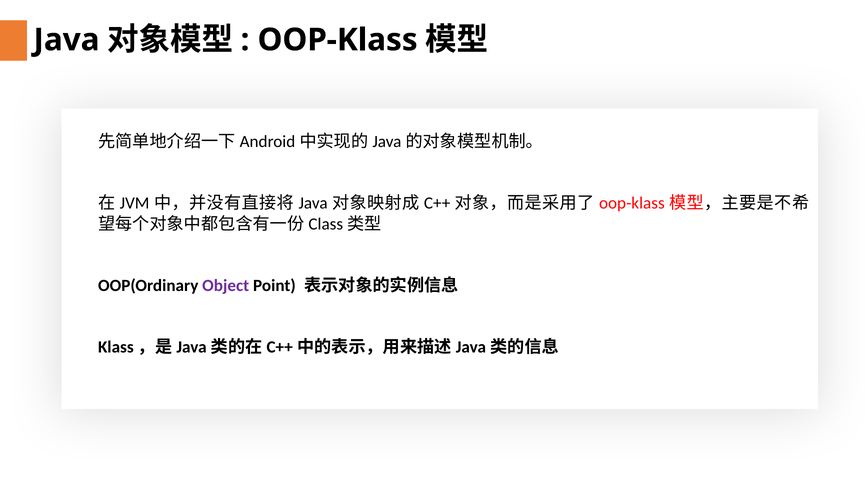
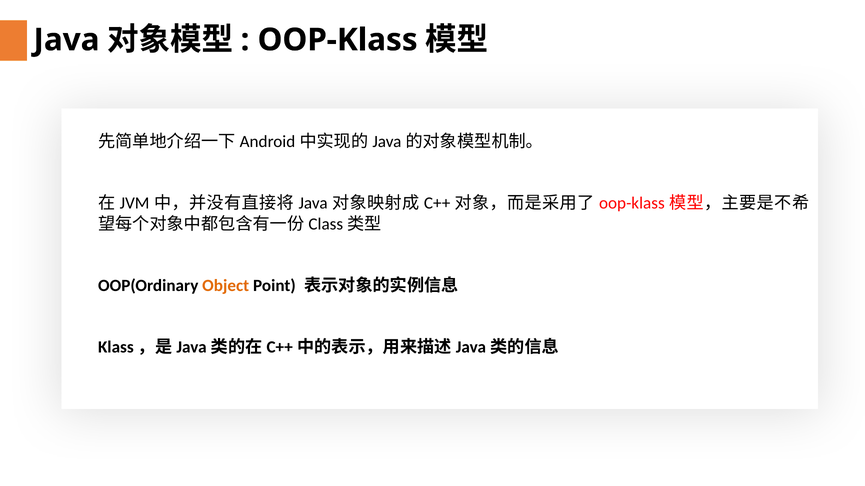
Object colour: purple -> orange (226, 286)
